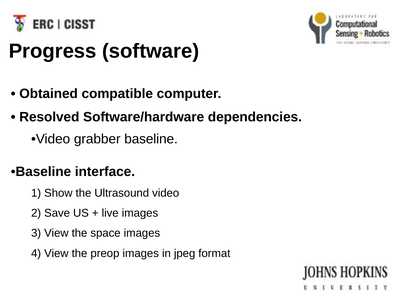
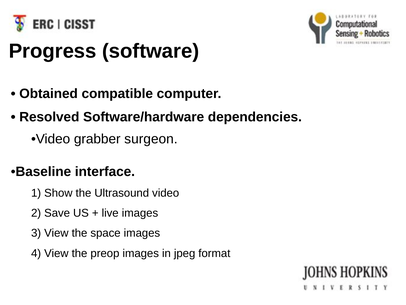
grabber baseline: baseline -> surgeon (151, 139)
